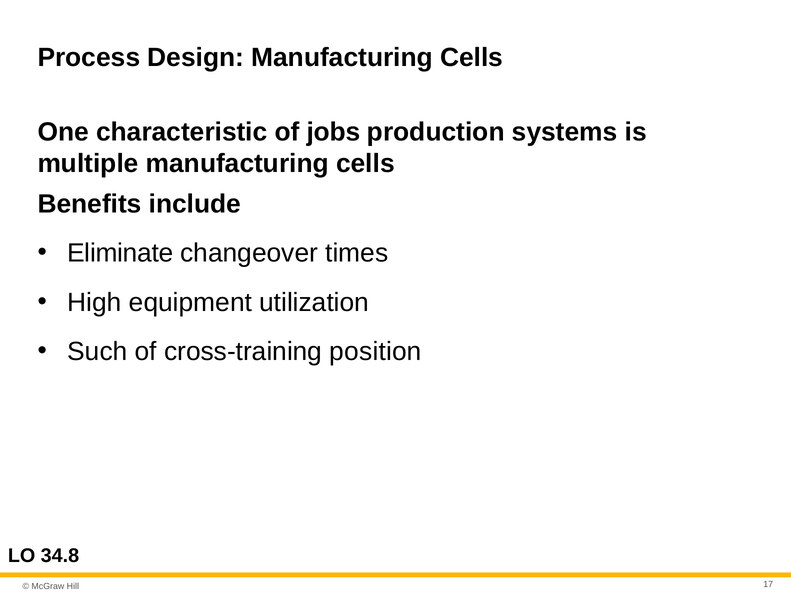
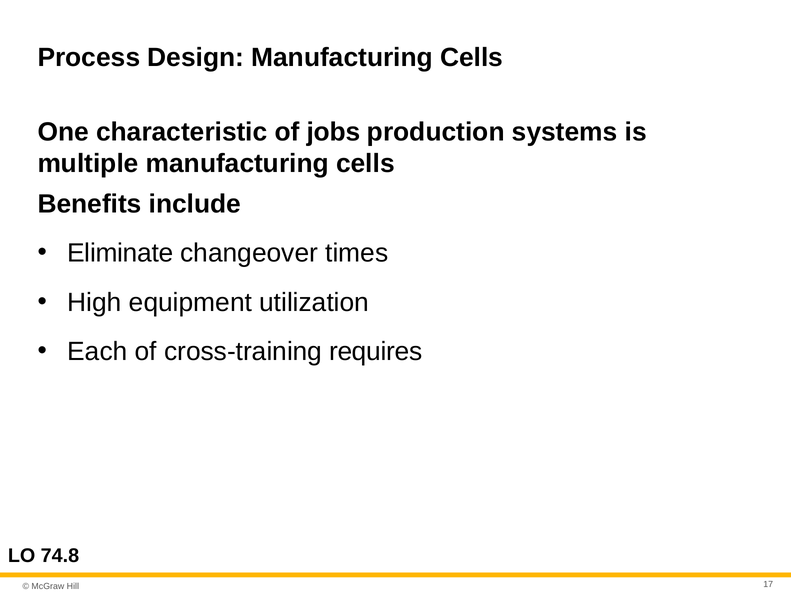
Such: Such -> Each (97, 352)
position: position -> requires (376, 352)
34.8: 34.8 -> 74.8 (60, 556)
